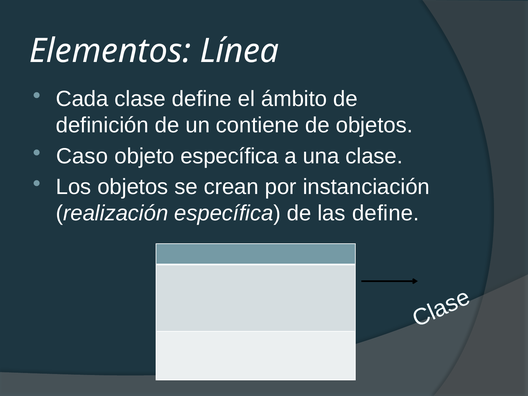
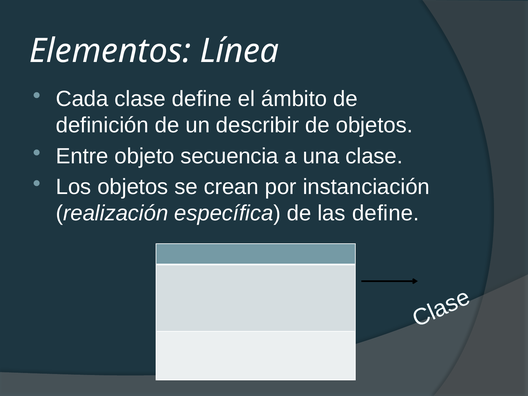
contiene: contiene -> describir (258, 125)
Caso: Caso -> Entre (82, 156)
objeto específica: específica -> secuencia (229, 156)
